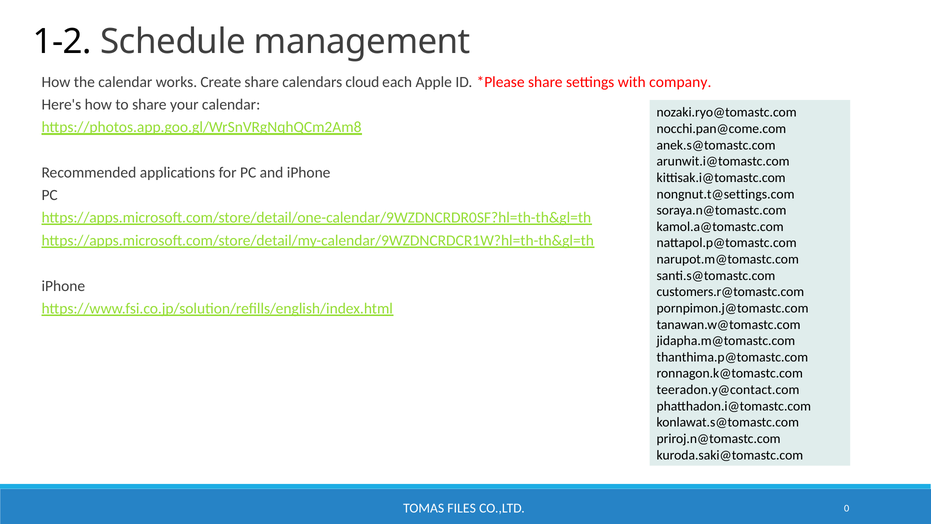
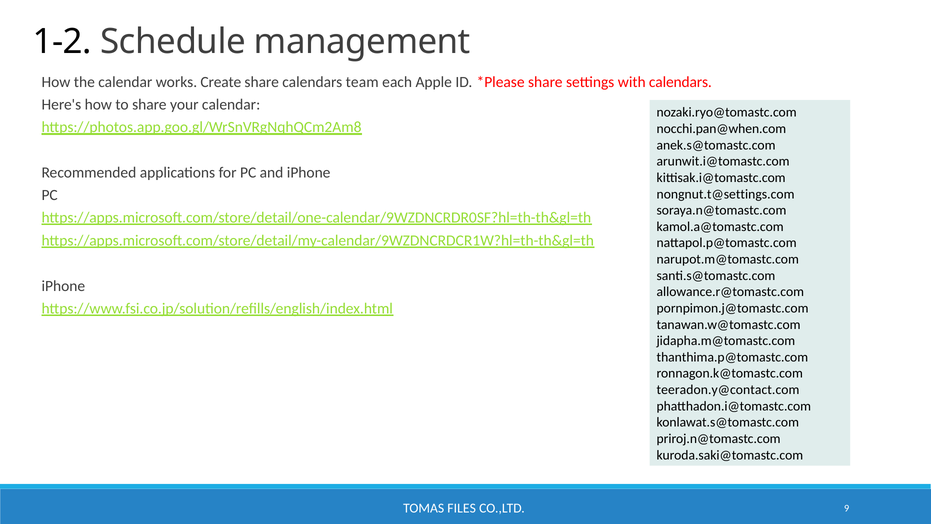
cloud: cloud -> team (362, 82)
with company: company -> calendars (680, 82)
nocchi.pan@come.com: nocchi.pan@come.com -> nocchi.pan@when.com (721, 129)
customers.r@tomastc.com: customers.r@tomastc.com -> allowance.r@tomastc.com (730, 292)
0: 0 -> 9 (847, 508)
